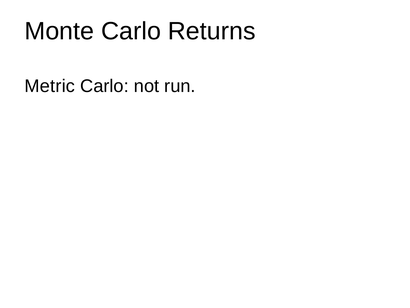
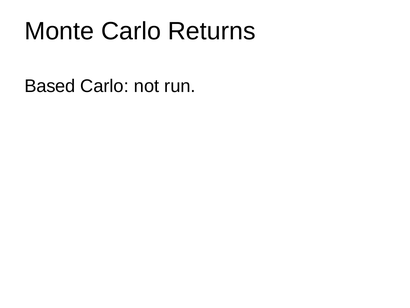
Metric: Metric -> Based (50, 86)
